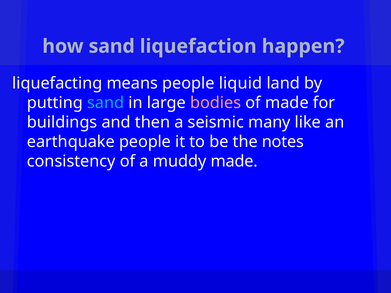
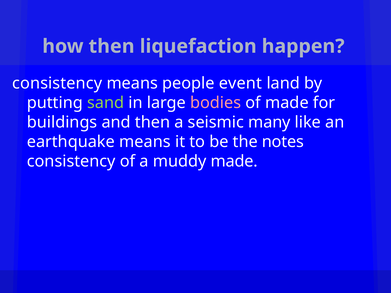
how sand: sand -> then (112, 46)
liquefacting: liquefacting -> consistency (57, 83)
liquid: liquid -> event (240, 83)
sand colour: light blue -> light green (106, 103)
earthquake people: people -> means (145, 142)
